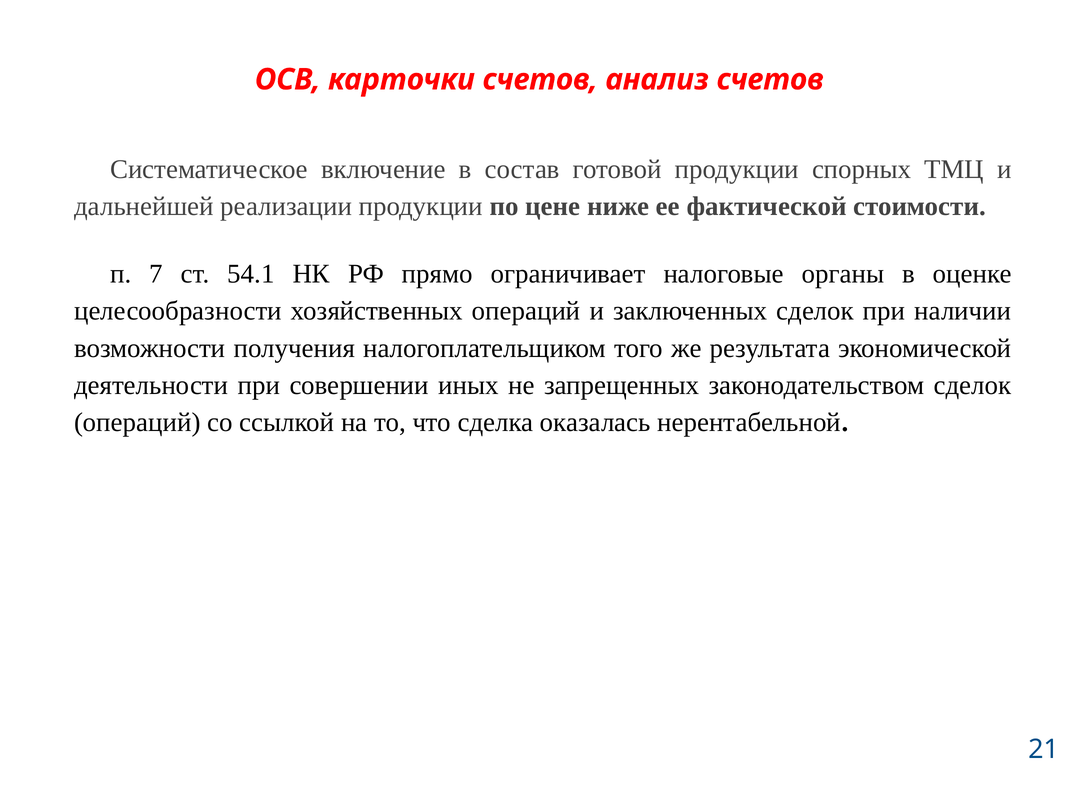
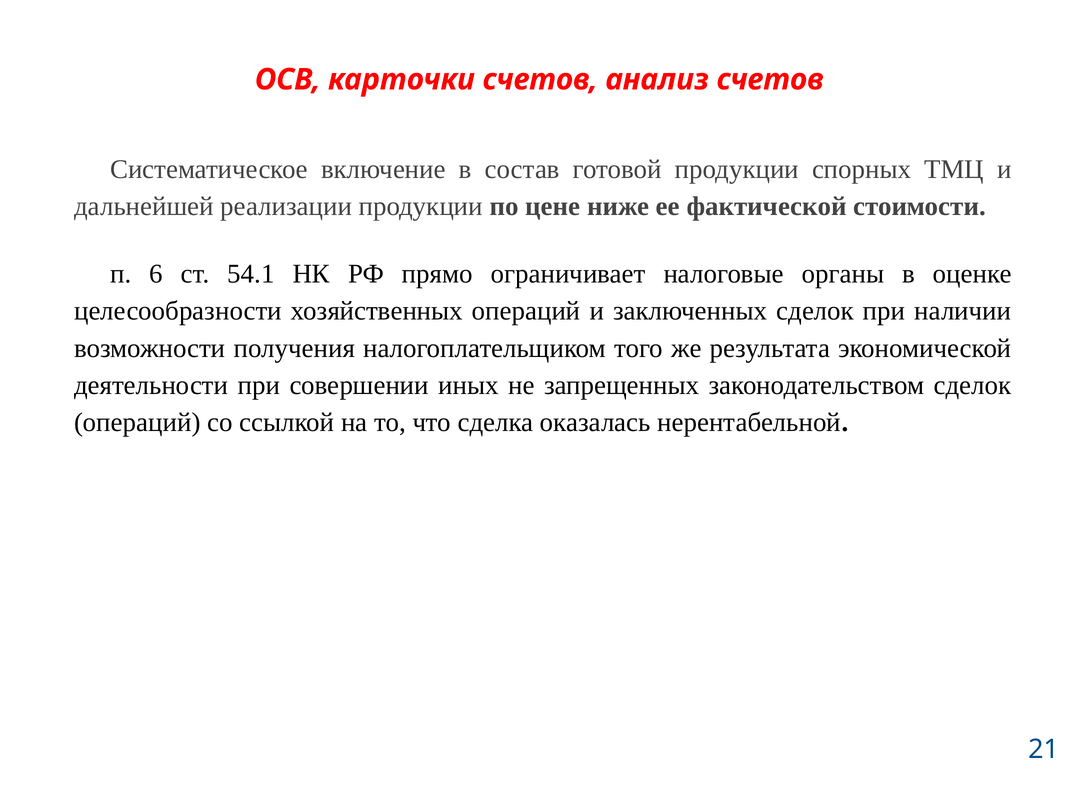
7: 7 -> 6 (156, 274)
